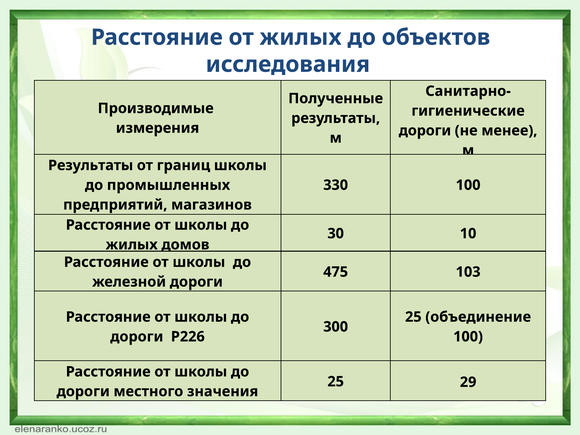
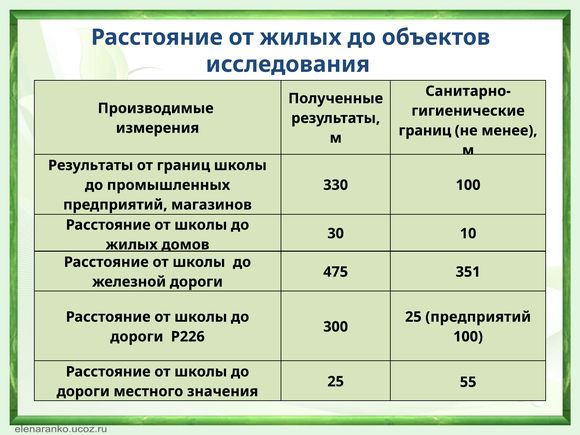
дороги: дороги -> границ (425, 131)
103: 103 -> 351 (468, 272)
25 объединение: объединение -> предприятий (478, 317)
29: 29 -> 55 (468, 382)
